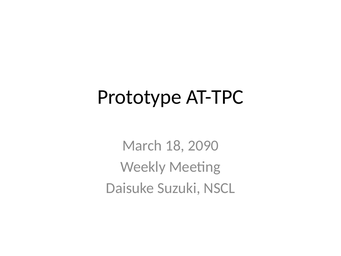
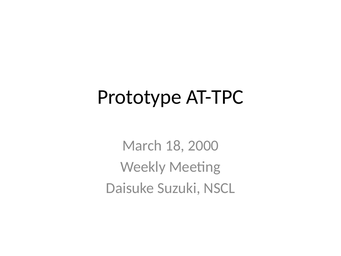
2090: 2090 -> 2000 (203, 145)
